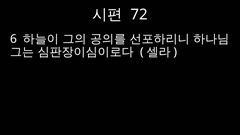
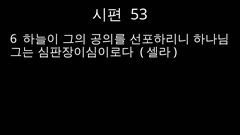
72: 72 -> 53 (139, 14)
